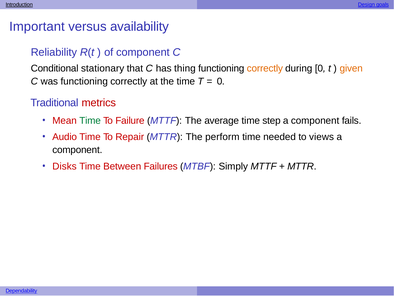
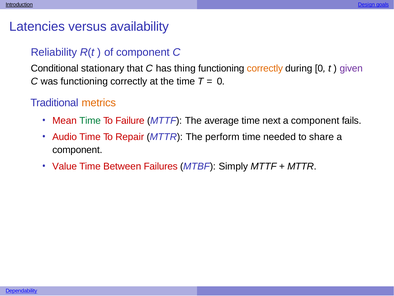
Important: Important -> Latencies (37, 27)
given colour: orange -> purple (351, 68)
metrics colour: red -> orange (99, 103)
step: step -> next (271, 120)
views: views -> share (322, 137)
Disks: Disks -> Value (65, 166)
